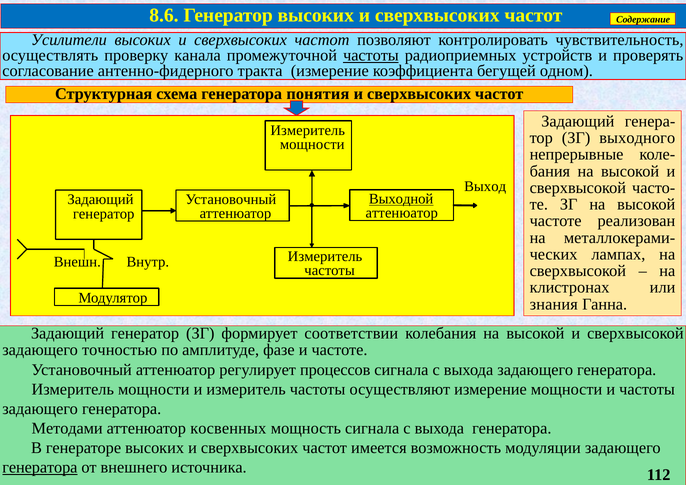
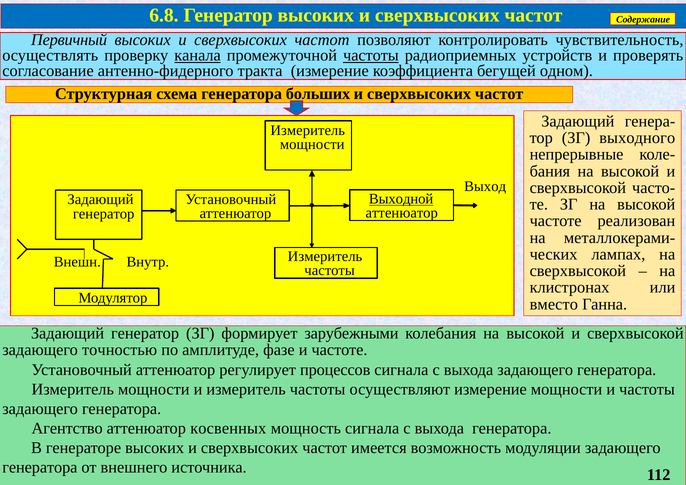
8.6: 8.6 -> 6.8 (164, 15)
Усилители: Усилители -> Первичный (69, 40)
канала underline: none -> present (198, 55)
понятия: понятия -> больших (318, 94)
знания: знания -> вместо (554, 304)
соответствии: соответствии -> зарубежными (351, 334)
Методами: Методами -> Агентство (67, 429)
генератора underline: present -> none (40, 468)
